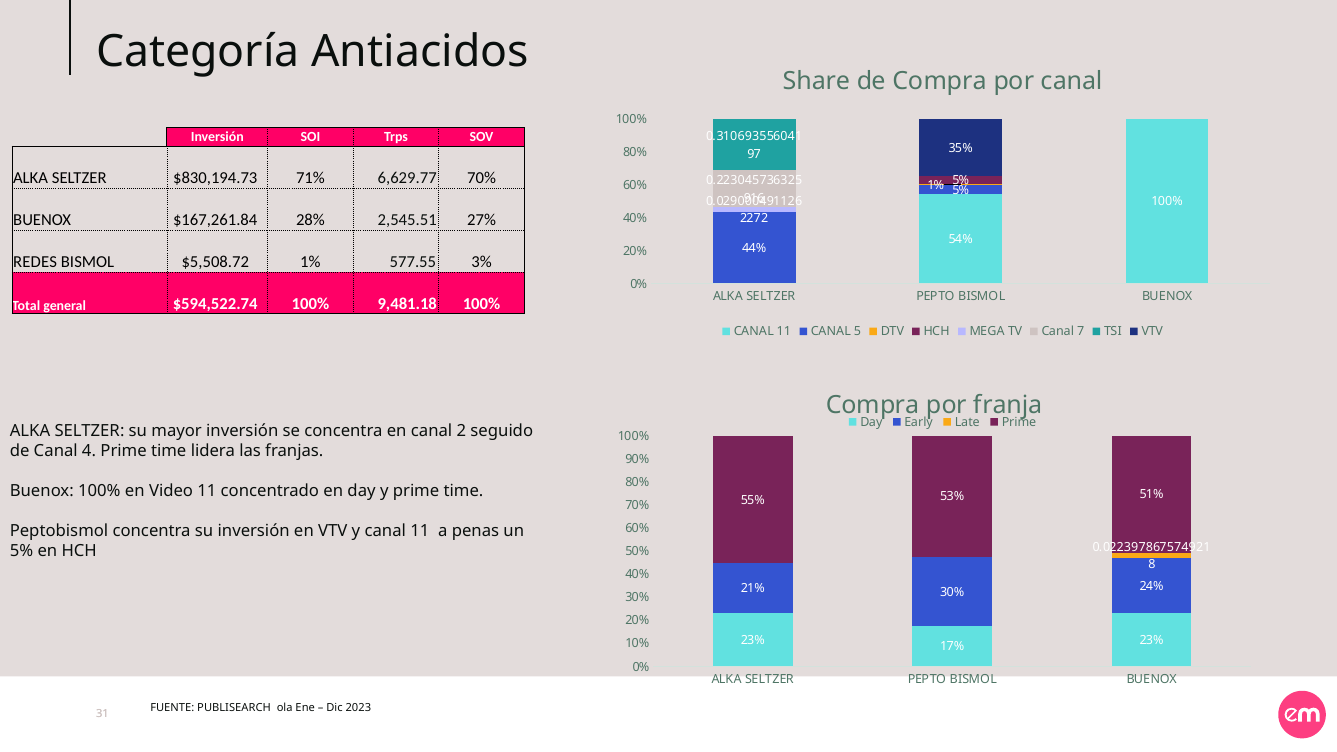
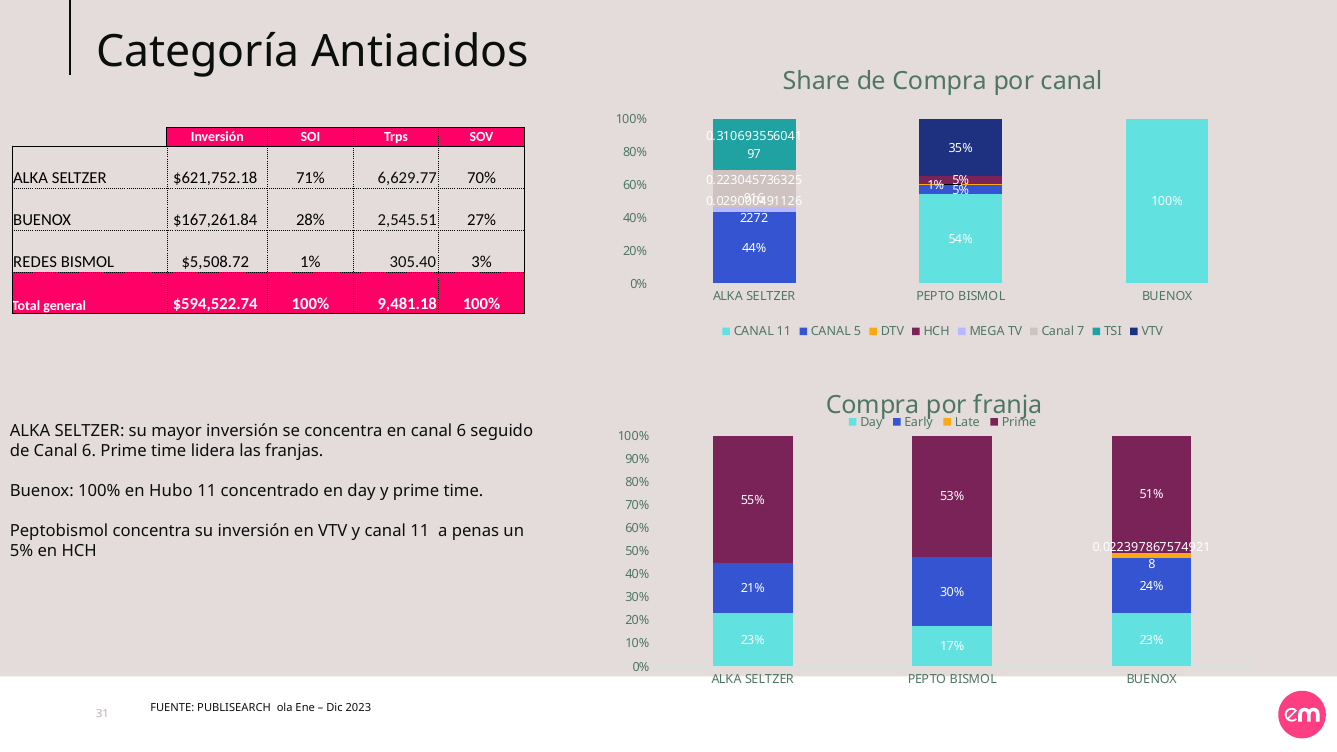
$830,194.73: $830,194.73 -> $621,752.18 (215, 178)
577.55: 577.55 -> 305.40 (413, 262)
en canal 2: 2 -> 6 (461, 431)
de Canal 4: 4 -> 6 (89, 451)
Video: Video -> Hubo (171, 491)
